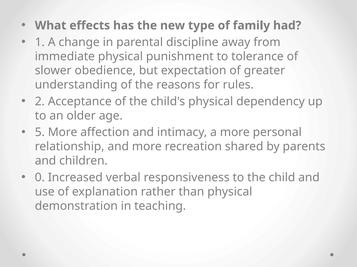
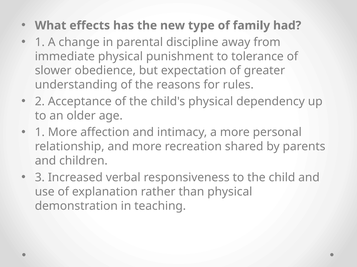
5: 5 -> 1 (40, 133)
0: 0 -> 3 (40, 178)
